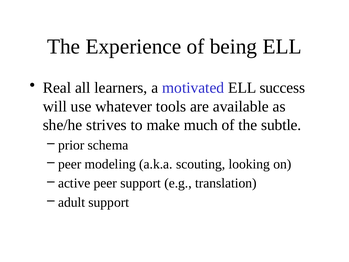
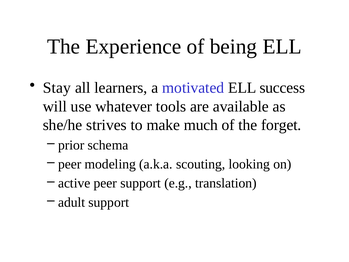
Real: Real -> Stay (57, 88)
subtle: subtle -> forget (281, 125)
